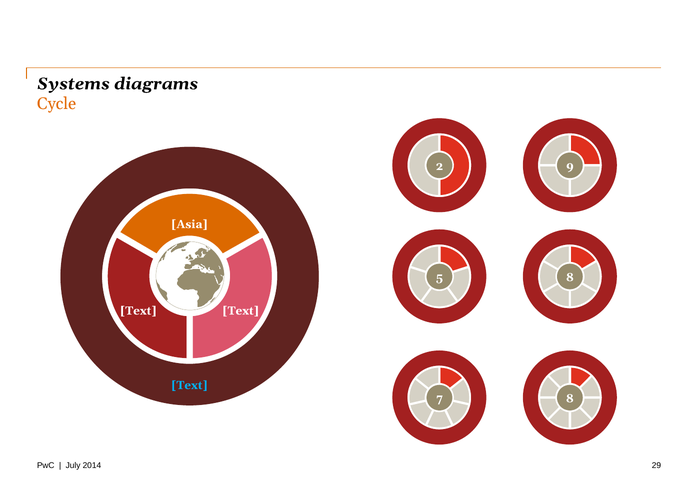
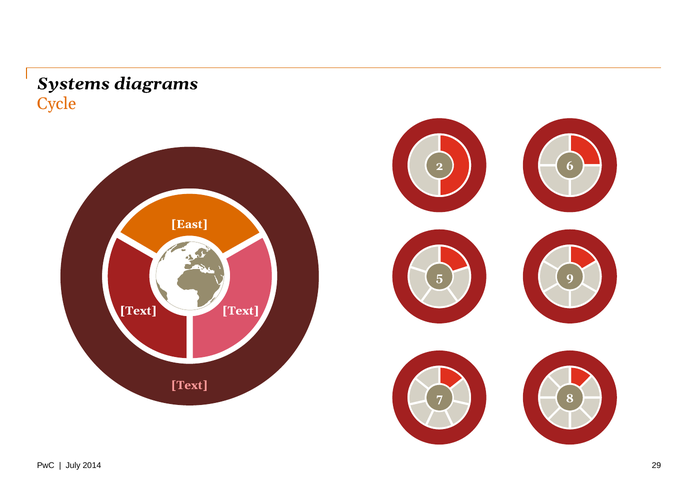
9: 9 -> 6 (570, 166)
Asia: Asia -> East (189, 224)
5 8: 8 -> 9 (570, 277)
Text colour: light blue -> pink (189, 385)
